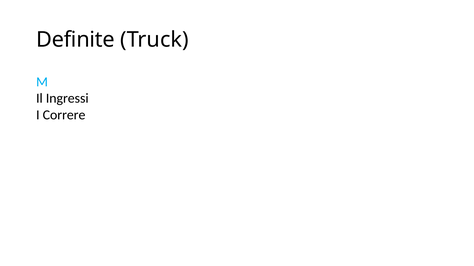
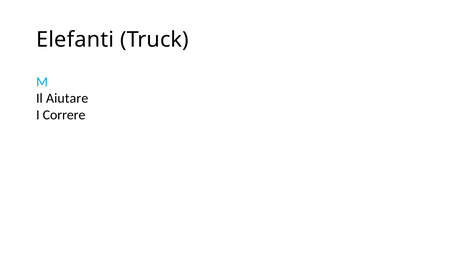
Definite: Definite -> Elefanti (75, 40)
Ingressi: Ingressi -> Aiutare (67, 99)
